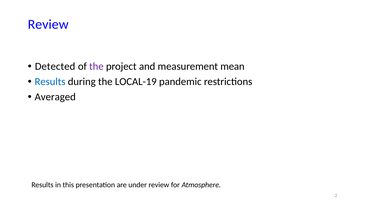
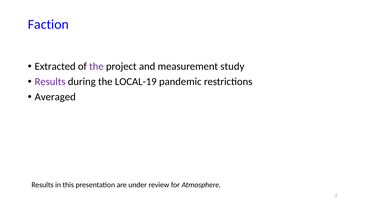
Review: Review -> Faction (48, 24)
Detected: Detected -> Extracted (55, 67)
mean: mean -> study (232, 67)
Results colour: blue -> purple (50, 82)
